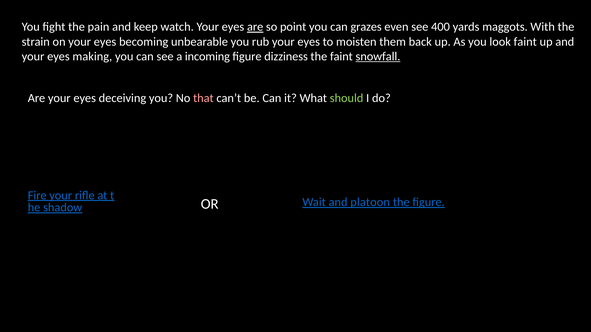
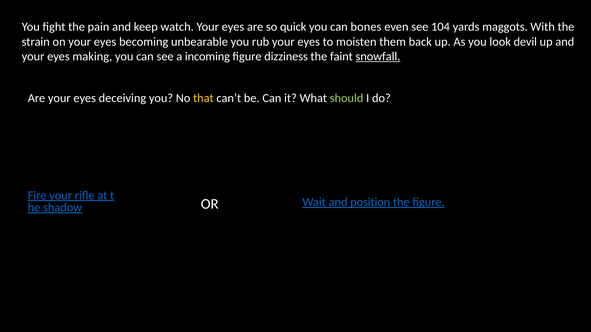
are underline: present -> none (255, 27)
point: point -> quick (293, 27)
grazes: grazes -> bones (366, 27)
400: 400 -> 104 (441, 27)
look faint: faint -> devil (525, 42)
that colour: pink -> yellow (203, 98)
platoon: platoon -> position (370, 202)
